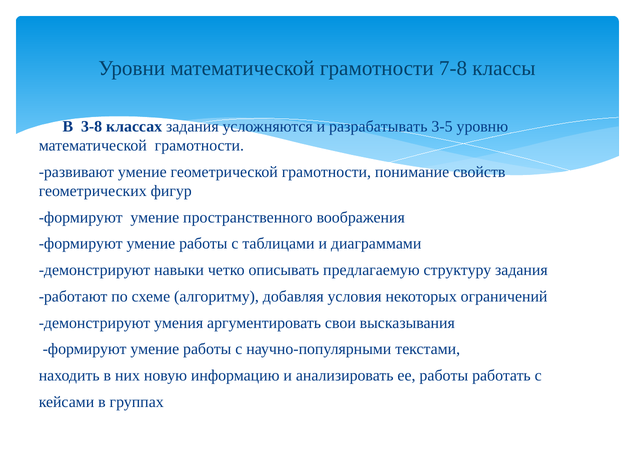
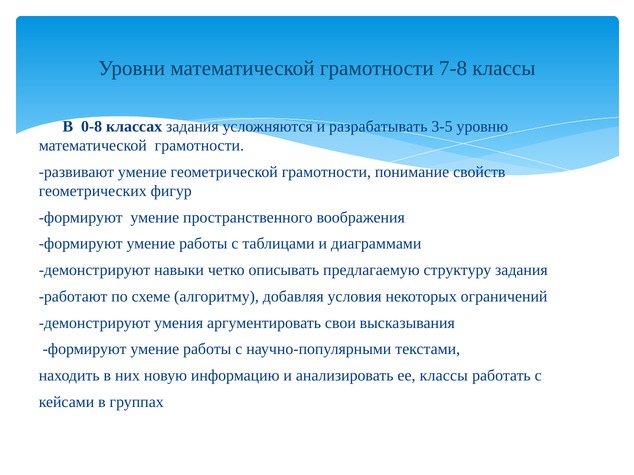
3-8: 3-8 -> 0-8 (92, 127)
ее работы: работы -> классы (444, 376)
